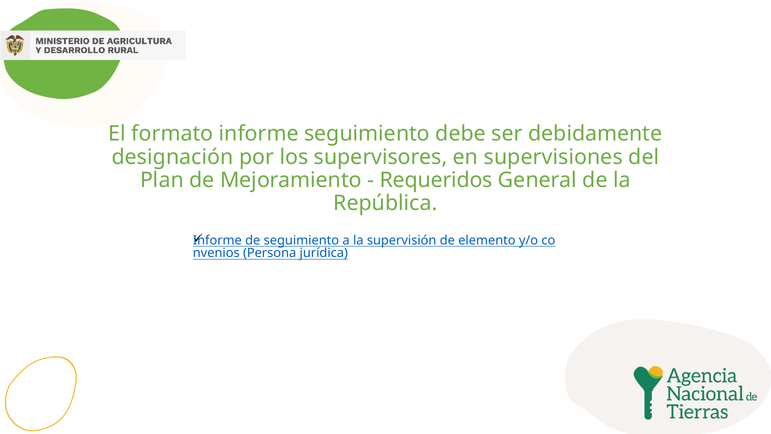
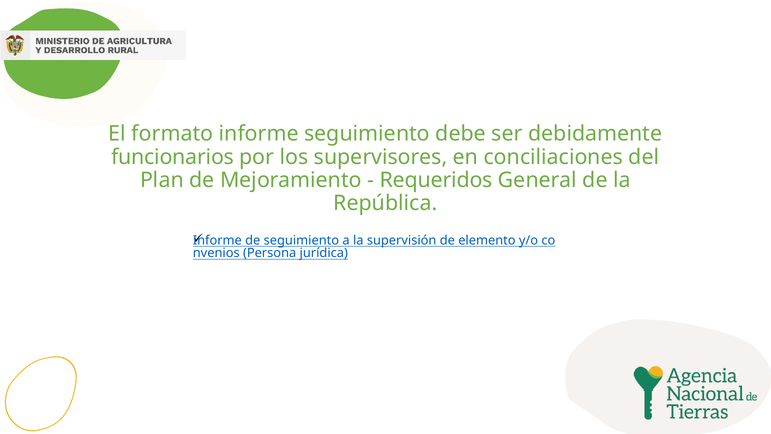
designación: designación -> funcionarios (173, 157)
supervisiones: supervisiones -> conciliaciones (553, 157)
